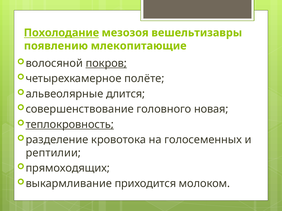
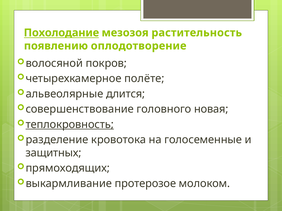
вешельтизавры: вешельтизавры -> растительность (197, 33)
млекопитающие: млекопитающие -> оплодотворение (139, 46)
покров underline: present -> none (106, 63)
голосеменных: голосеменных -> голосеменные (203, 140)
рептилии: рептилии -> защитных (53, 153)
приходится: приходится -> протерозое (145, 184)
